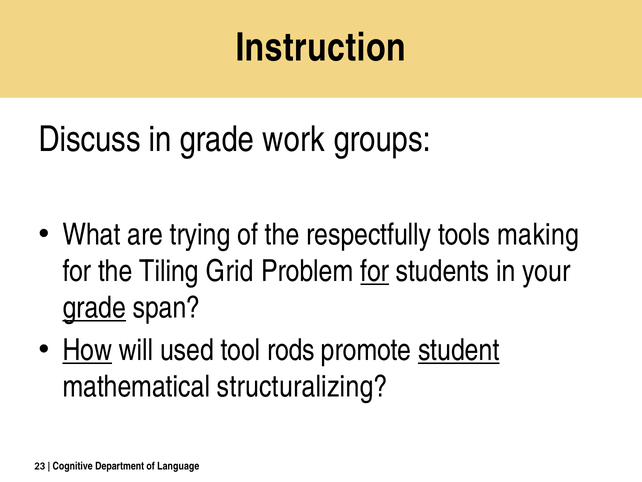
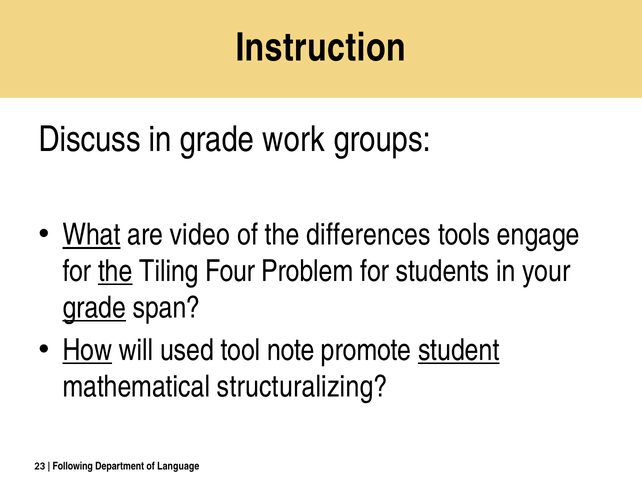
What underline: none -> present (92, 235)
trying: trying -> video (200, 235)
respectfully: respectfully -> differences (369, 235)
making: making -> engage (538, 235)
the underline: none -> present (115, 271)
Grid: Grid -> Four (230, 271)
for underline: present -> none (375, 271)
rods: rods -> note (291, 350)
Cognitive: Cognitive -> Following (73, 466)
